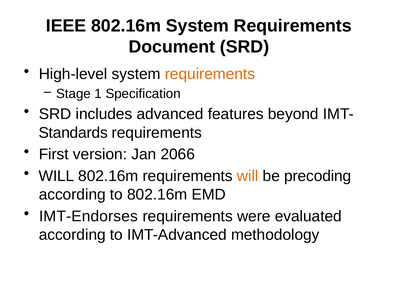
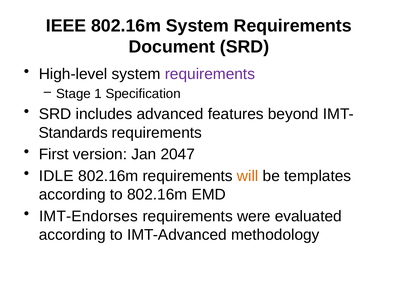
requirements colour: orange -> purple (210, 74)
2066: 2066 -> 2047 (178, 155)
WILL: WILL -> IDLE (56, 176)
precoding: precoding -> templates (318, 176)
